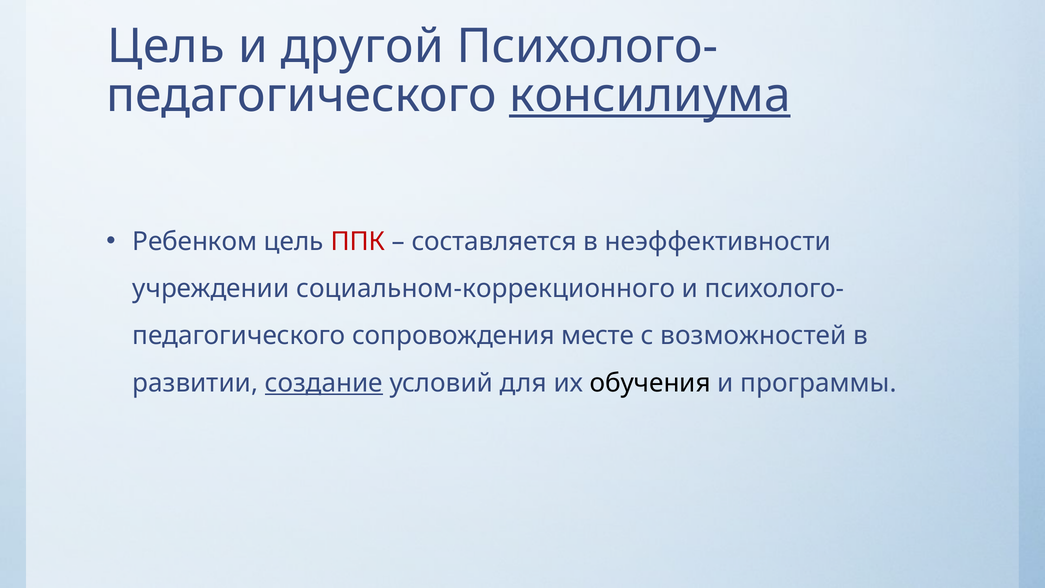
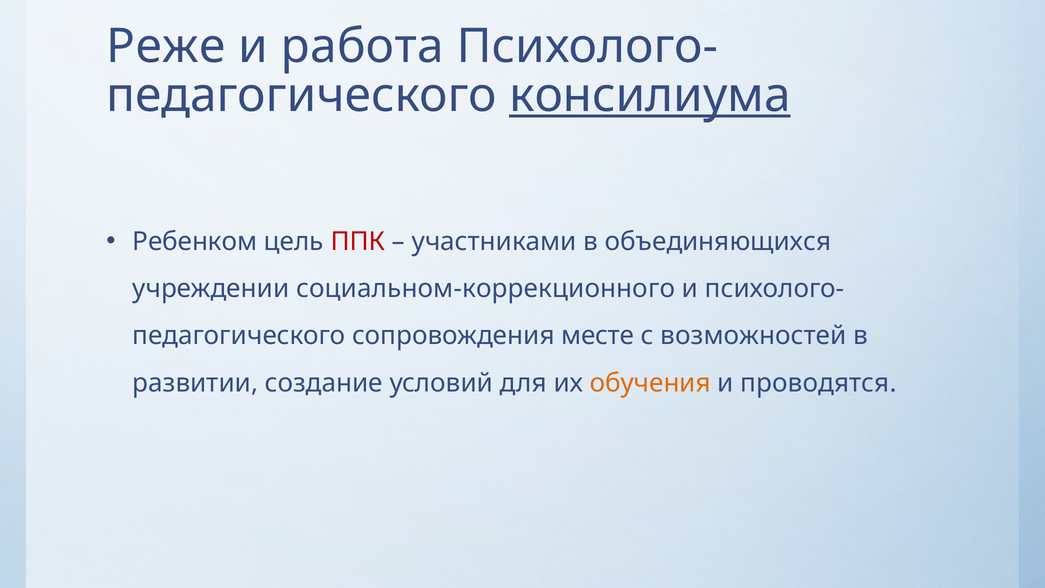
Цель: Цель -> Реже (166, 47)
другой: другой -> работа (362, 47)
составляется: составляется -> участниками (494, 242)
неэффективности: неэффективности -> объединяющихся (718, 242)
создание underline: present -> none (324, 383)
обучения colour: black -> orange (650, 383)
программы: программы -> проводятся (819, 383)
